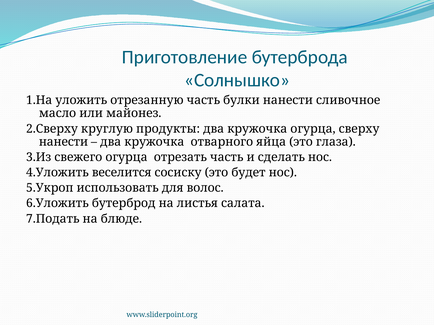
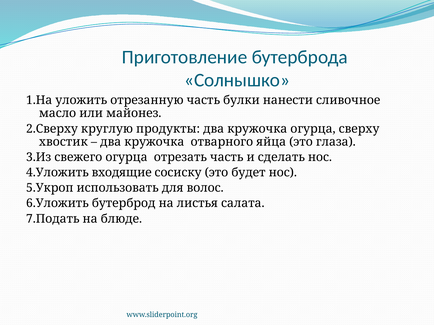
нанести: нанести -> хвостик (63, 142)
веселится: веселится -> входящие (122, 173)
